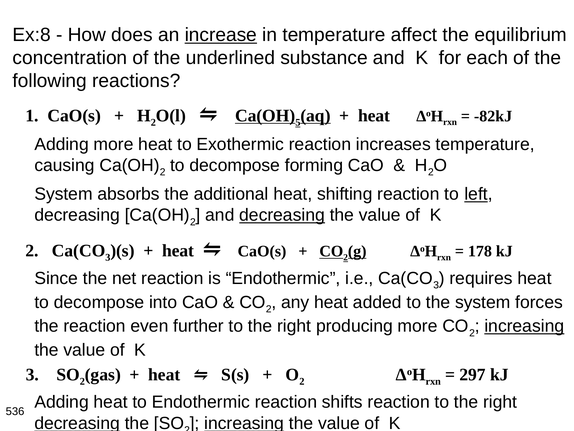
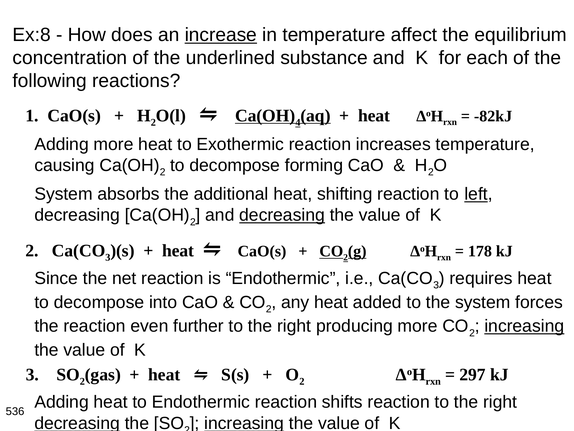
5: 5 -> 4 (298, 122)
